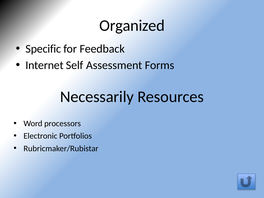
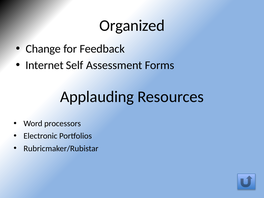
Specific: Specific -> Change (43, 49)
Necessarily: Necessarily -> Applauding (97, 97)
